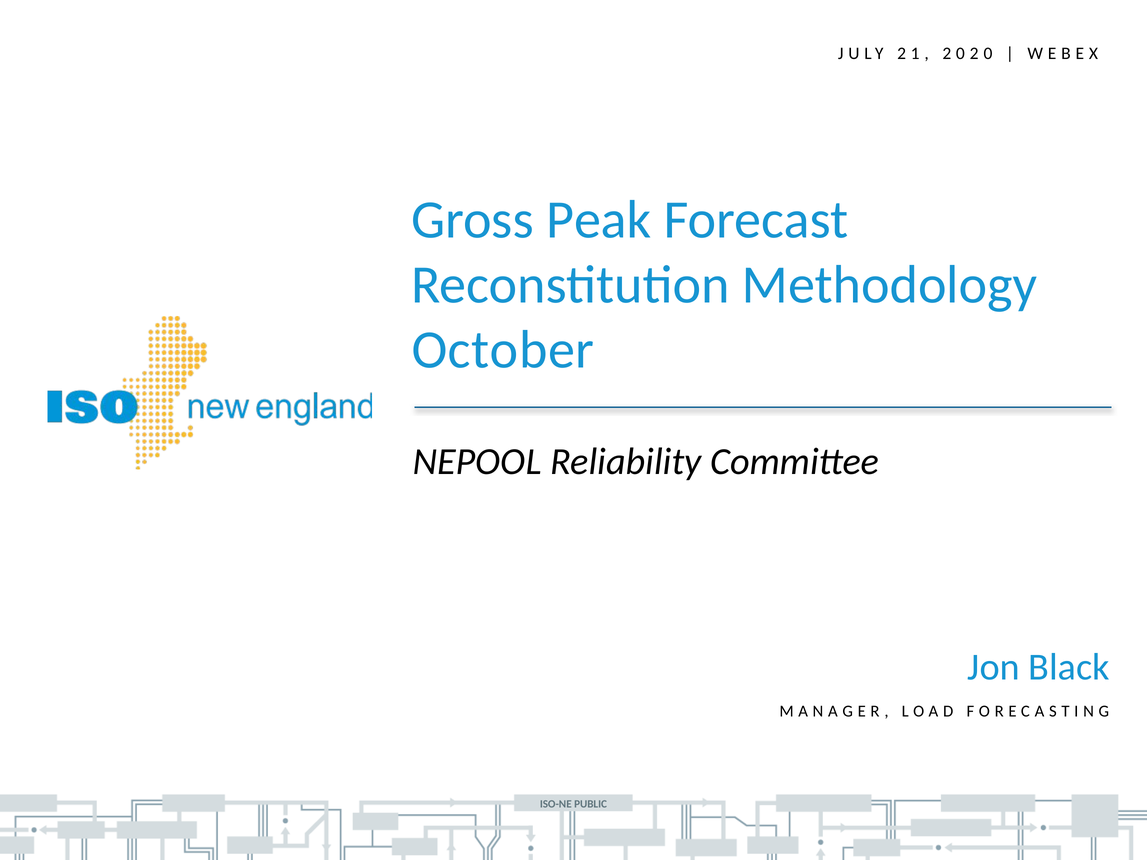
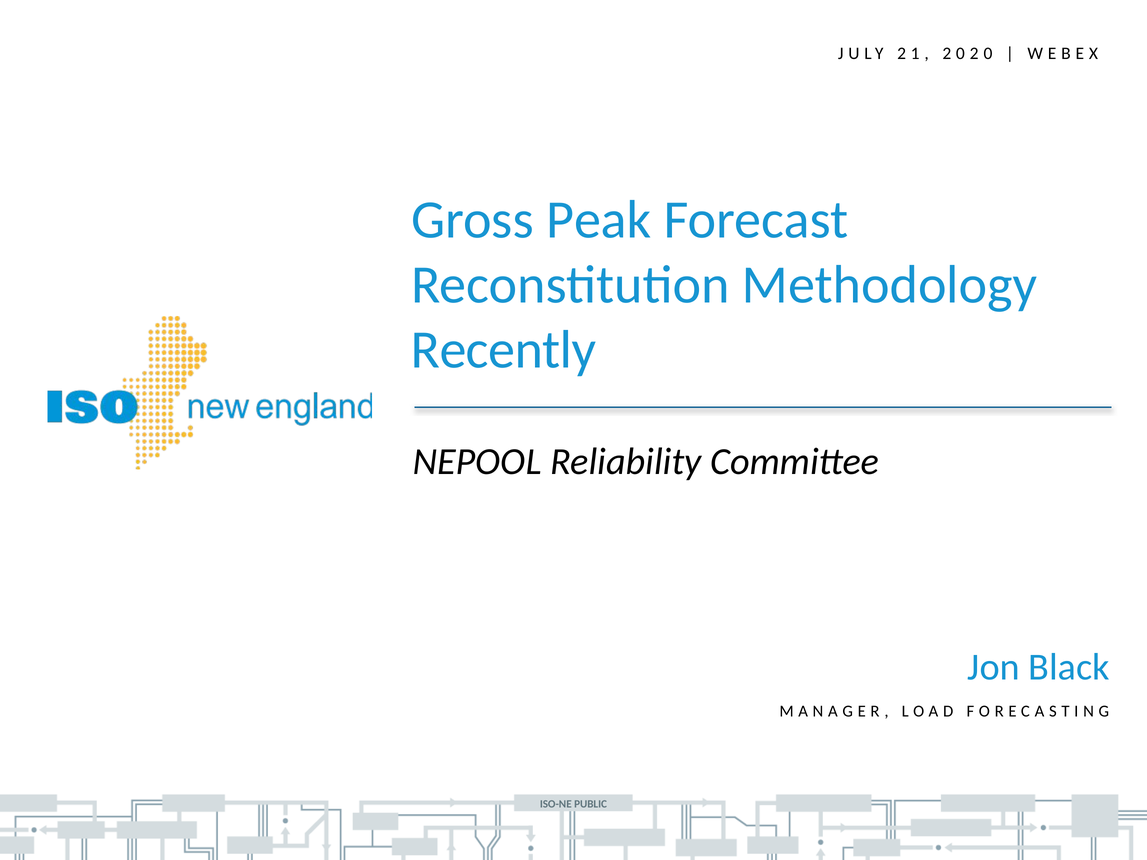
October: October -> Recently (503, 350)
